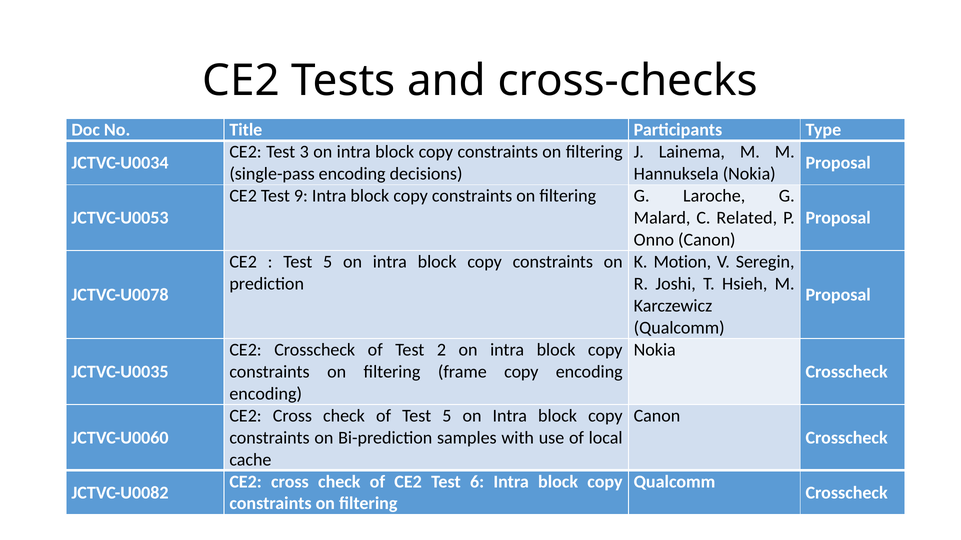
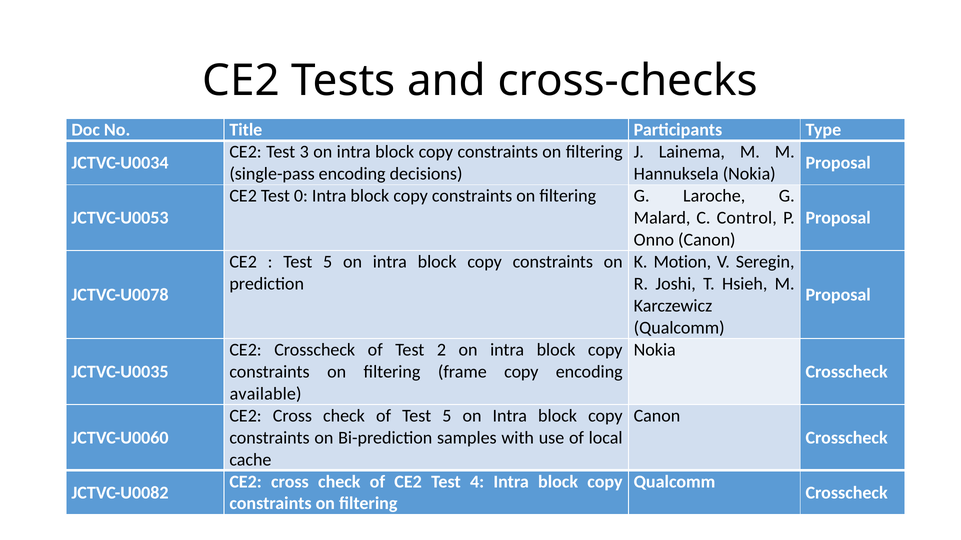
9: 9 -> 0 (301, 196)
Related: Related -> Control (747, 218)
encoding: encoding -> available (266, 394)
6: 6 -> 4 (477, 482)
